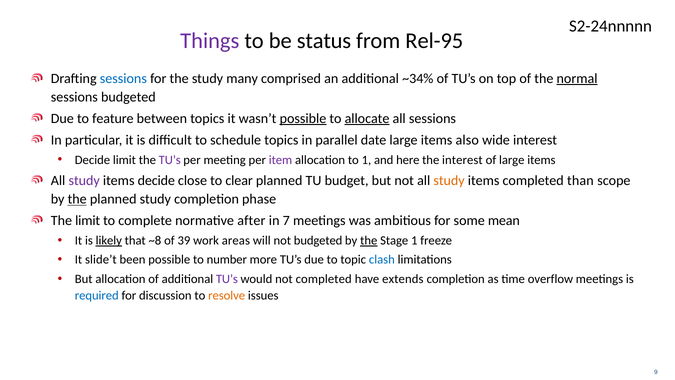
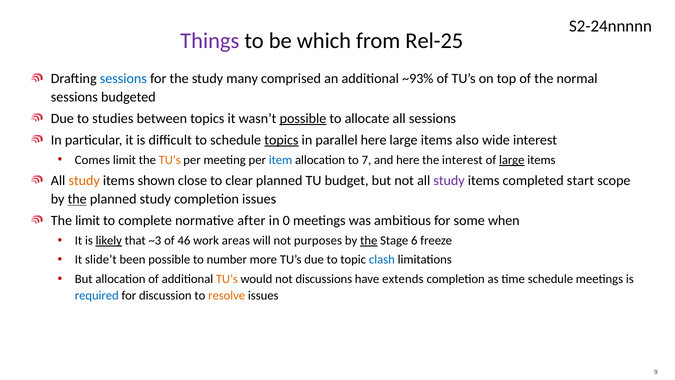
status: status -> which (324, 41)
Rel-95: Rel-95 -> Rel-25 (434, 41)
~34%: ~34% -> ~93% (418, 79)
normal underline: present -> none (577, 79)
feature: feature -> studies (113, 118)
allocate underline: present -> none (367, 118)
topics underline: none -> present (281, 140)
parallel date: date -> here (374, 140)
Decide: Decide -> Comes (92, 160)
TU’s colour: purple -> orange (170, 160)
item colour: purple -> blue (281, 160)
to 1: 1 -> 7 (366, 160)
large underline: none -> present (512, 160)
study colour: purple -> orange (84, 180)
items decide: decide -> shown (156, 180)
study colour: orange -> purple (449, 180)
than: than -> start (580, 180)
completion phase: phase -> issues (259, 199)
7: 7 -> 0 (286, 220)
mean: mean -> when (504, 220)
~8: ~8 -> ~3 (155, 240)
39: 39 -> 46 (184, 240)
not budgeted: budgeted -> purposes (318, 240)
Stage 1: 1 -> 6 (414, 240)
TU’s colour: purple -> orange (227, 279)
not completed: completed -> discussions (324, 279)
time overflow: overflow -> schedule (550, 279)
